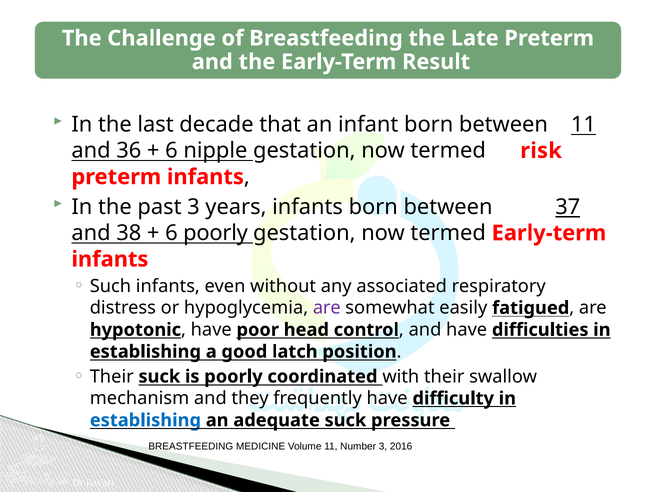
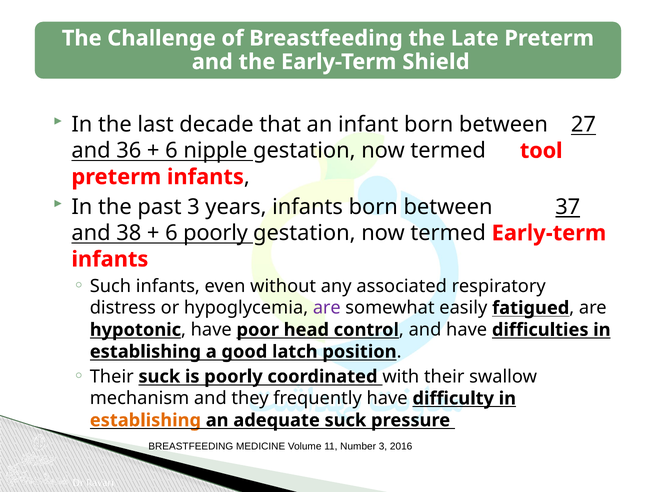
Result: Result -> Shield (436, 62)
between 11: 11 -> 27 (583, 124)
risk: risk -> tool (541, 151)
establishing colour: blue -> orange (145, 420)
